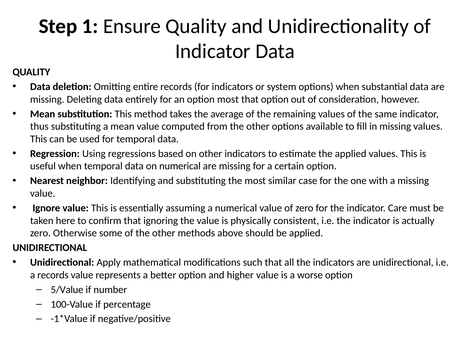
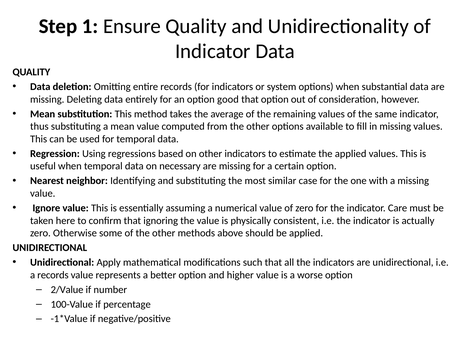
option most: most -> good (228, 99)
on numerical: numerical -> necessary (180, 166)
5/Value: 5/Value -> 2/Value (67, 289)
